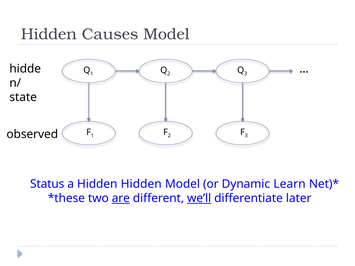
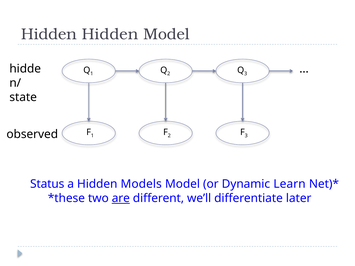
Hidden Causes: Causes -> Hidden (110, 34)
Hidden Hidden: Hidden -> Models (141, 184)
we’ll underline: present -> none (199, 198)
